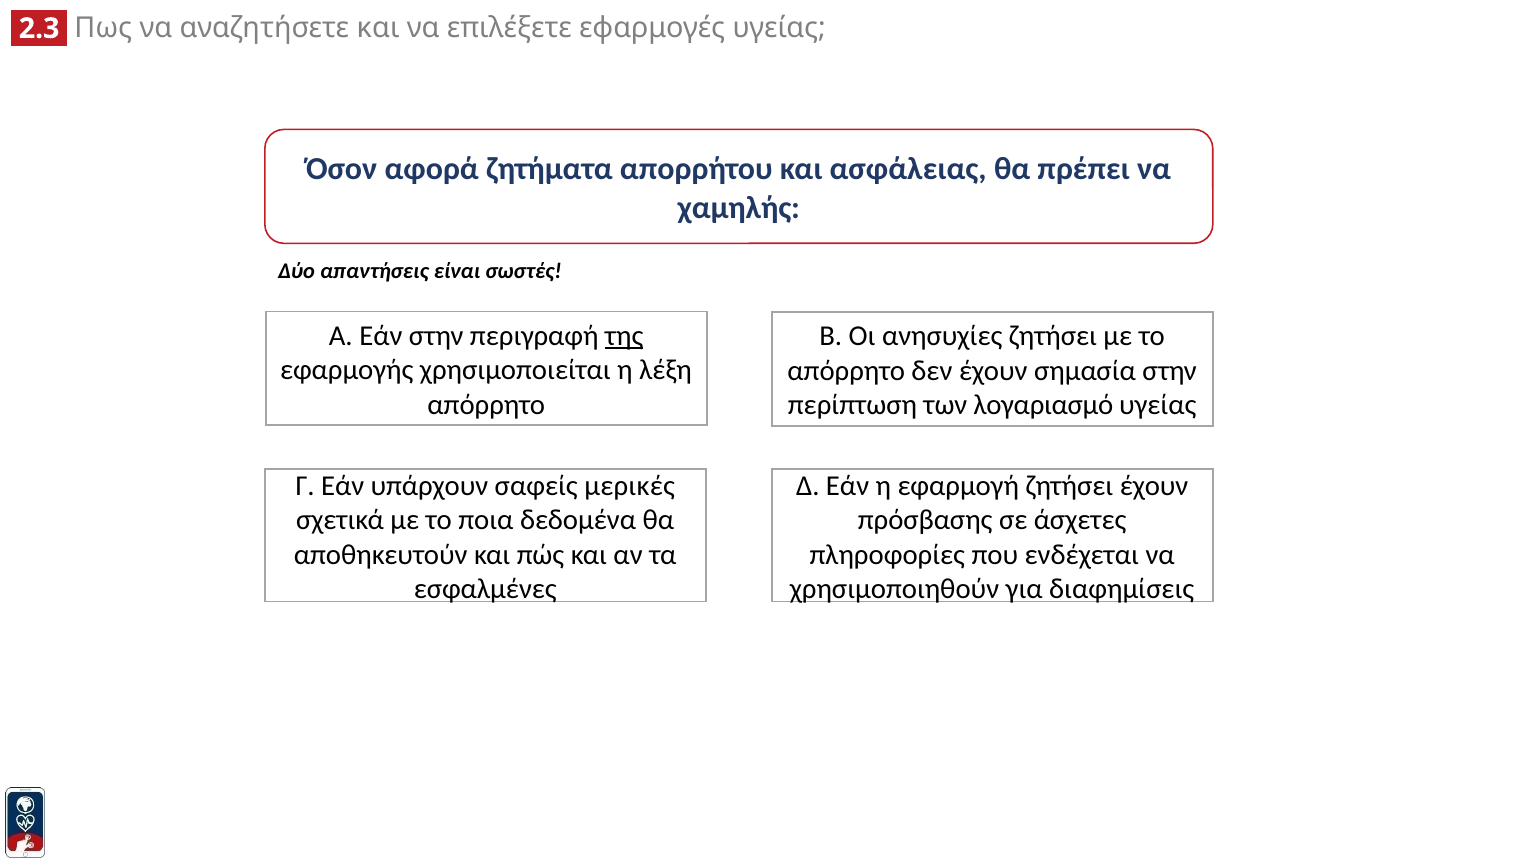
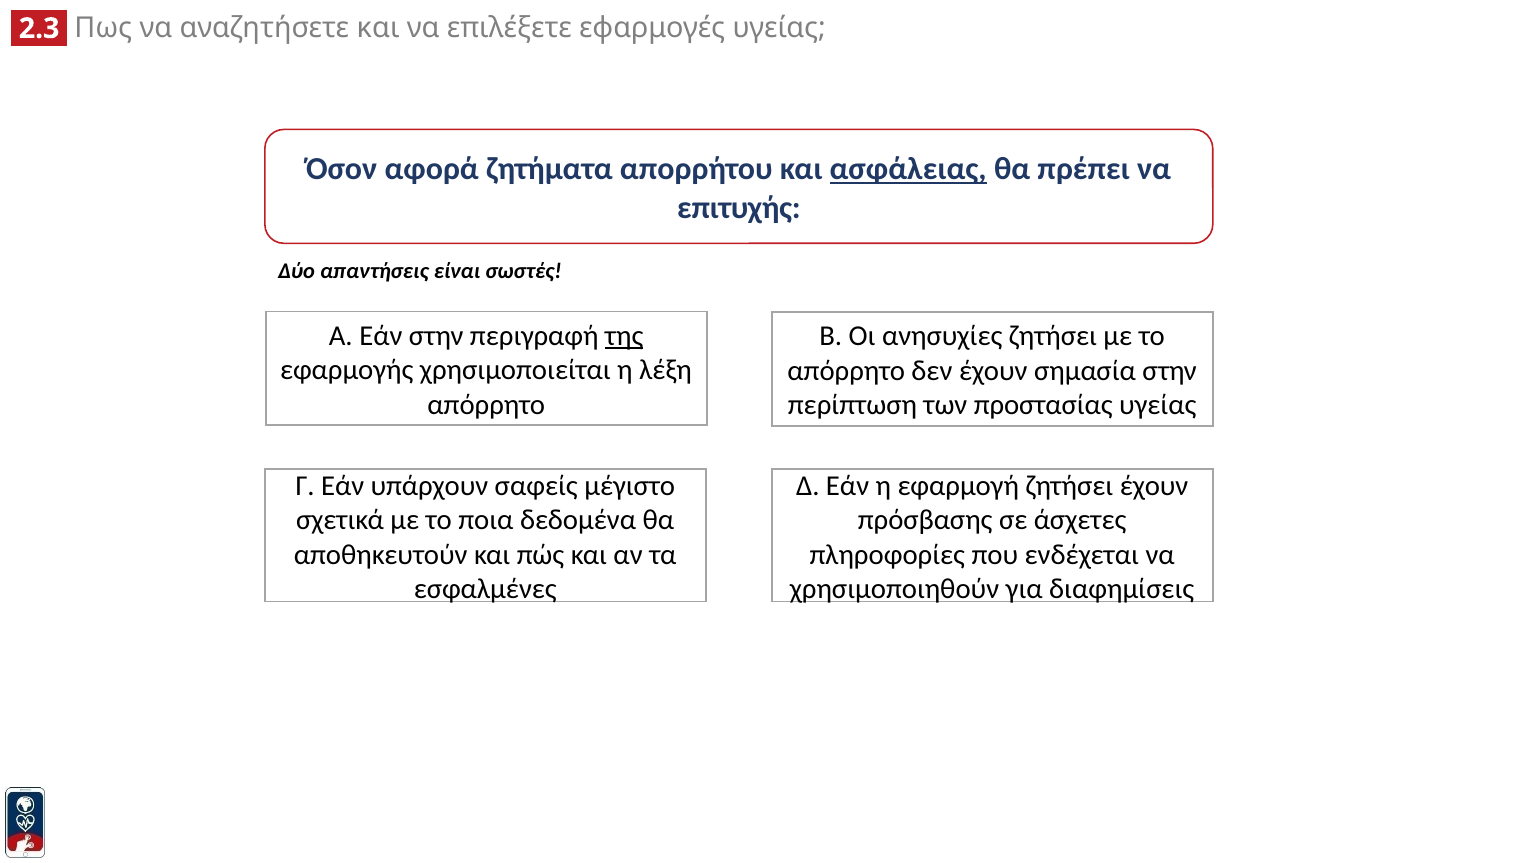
ασφάλειας underline: none -> present (908, 169)
χαμηλής: χαμηλής -> επιτυχής (739, 208)
λογαριασμό: λογαριασμό -> προστασίας (1043, 405)
μερικές: μερικές -> μέγιστο (630, 486)
